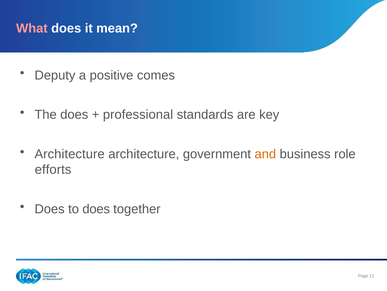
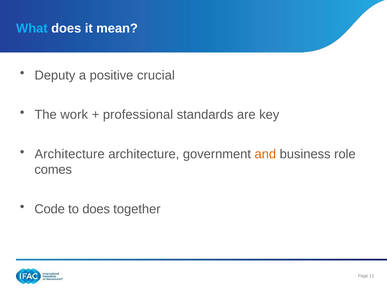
What colour: pink -> light blue (32, 28)
comes: comes -> crucial (156, 75)
The does: does -> work (74, 114)
efforts: efforts -> comes (53, 169)
Does: Does -> Code (50, 208)
